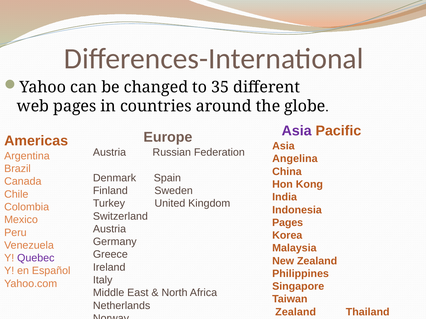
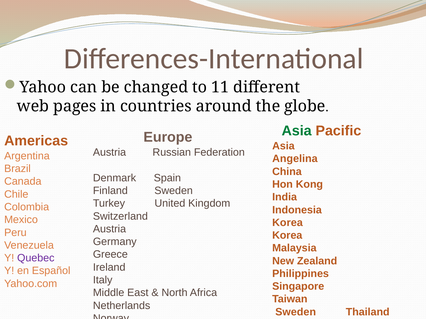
35: 35 -> 11 (220, 87)
Asia colour: purple -> green (297, 131)
Pages: Pages -> Korea (288, 223)
Zealand: Zealand -> Sweden (296, 312)
